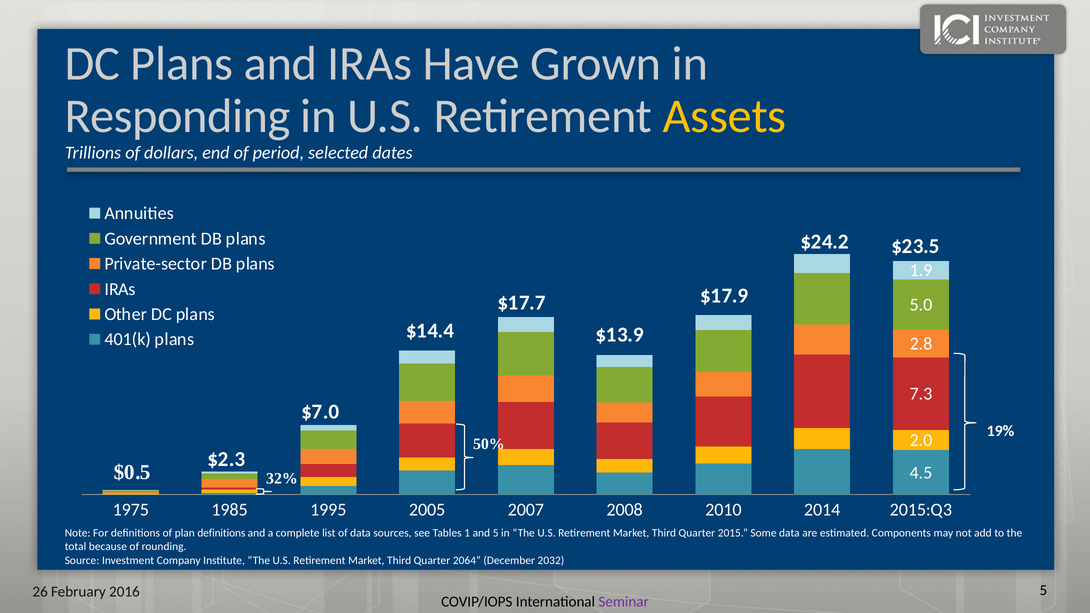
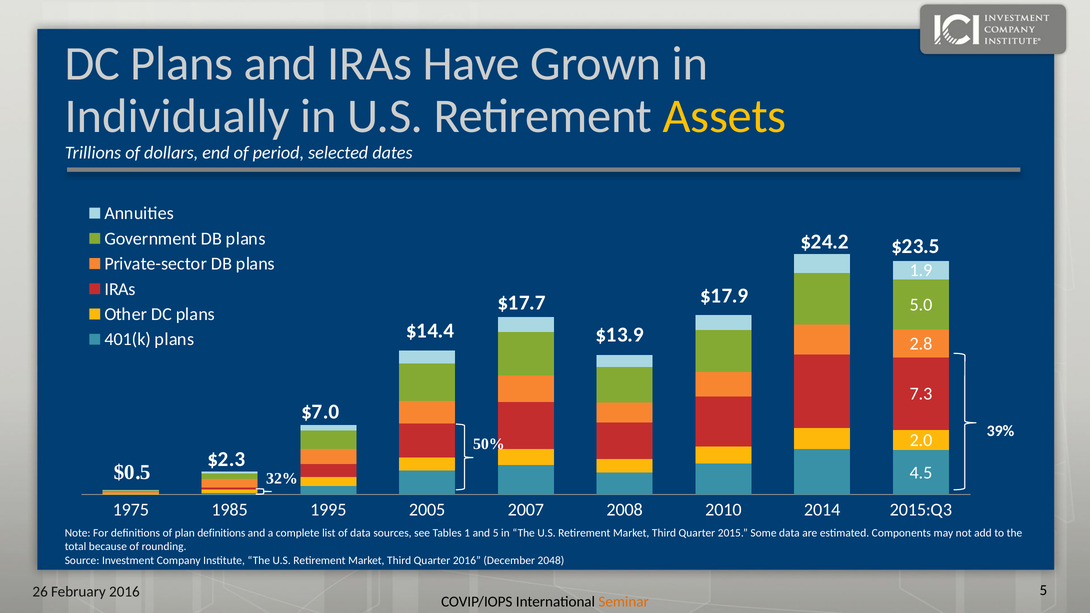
Responding: Responding -> Individually (177, 116)
19%: 19% -> 39% (1000, 431)
Quarter 2064: 2064 -> 2016 (467, 560)
2032: 2032 -> 2048 (551, 560)
Seminar colour: purple -> orange (624, 602)
